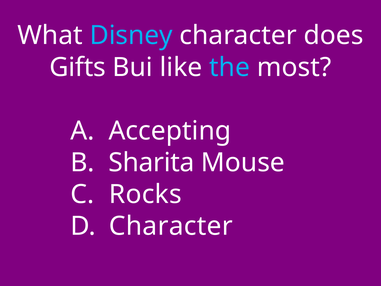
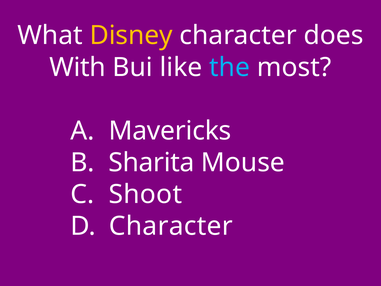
Disney colour: light blue -> yellow (131, 35)
Gifts: Gifts -> With (78, 67)
Accepting: Accepting -> Mavericks (170, 131)
Rocks: Rocks -> Shoot (145, 194)
